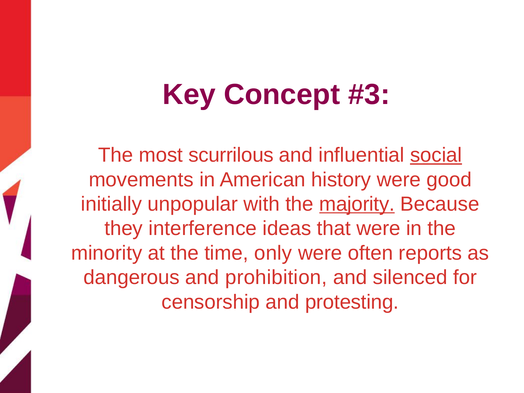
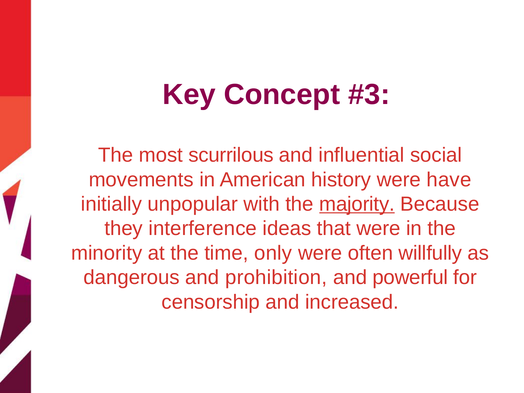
social underline: present -> none (436, 155)
good: good -> have (449, 180)
reports: reports -> willfully (430, 253)
silenced: silenced -> powerful (410, 278)
protesting: protesting -> increased (352, 302)
